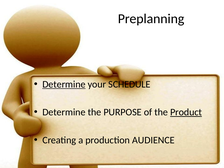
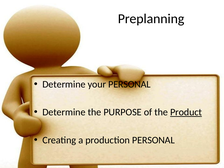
Determine underline: present -> none (64, 84)
your SCHEDULE: SCHEDULE -> PERSONAL (129, 84)
production AUDIENCE: AUDIENCE -> PERSONAL (153, 140)
